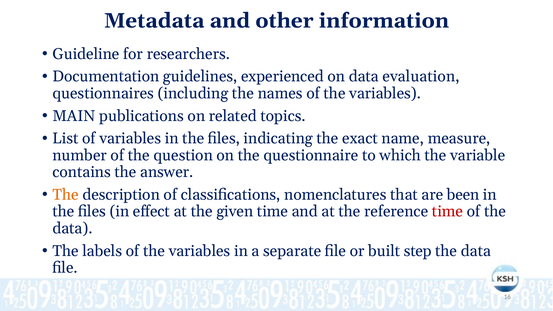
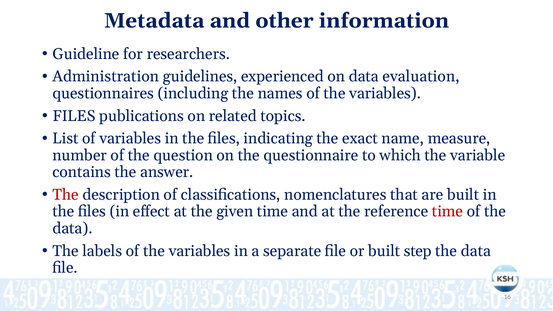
Documentation: Documentation -> Administration (106, 77)
MAIN: MAIN -> FILES (74, 116)
The colour: orange -> red (66, 195)
are been: been -> built (463, 195)
